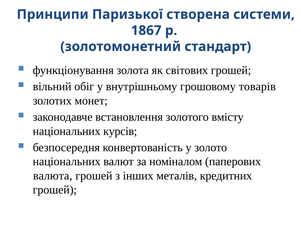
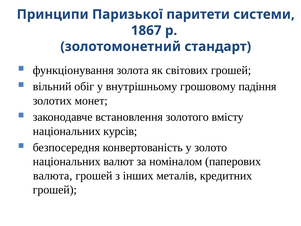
створена: створена -> паритети (198, 14)
товарів: товарів -> падіння (257, 86)
